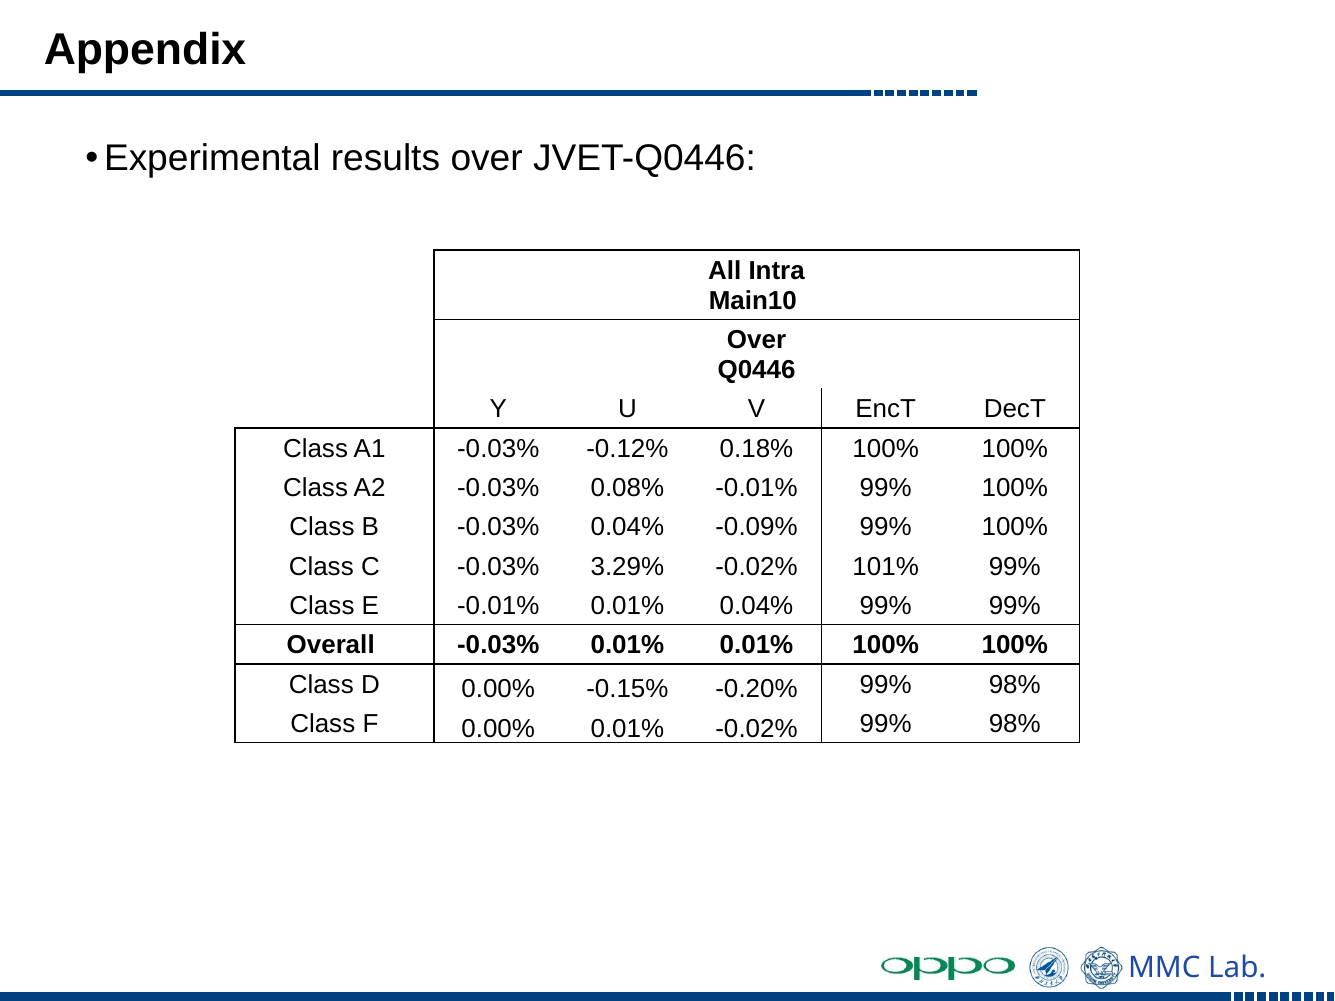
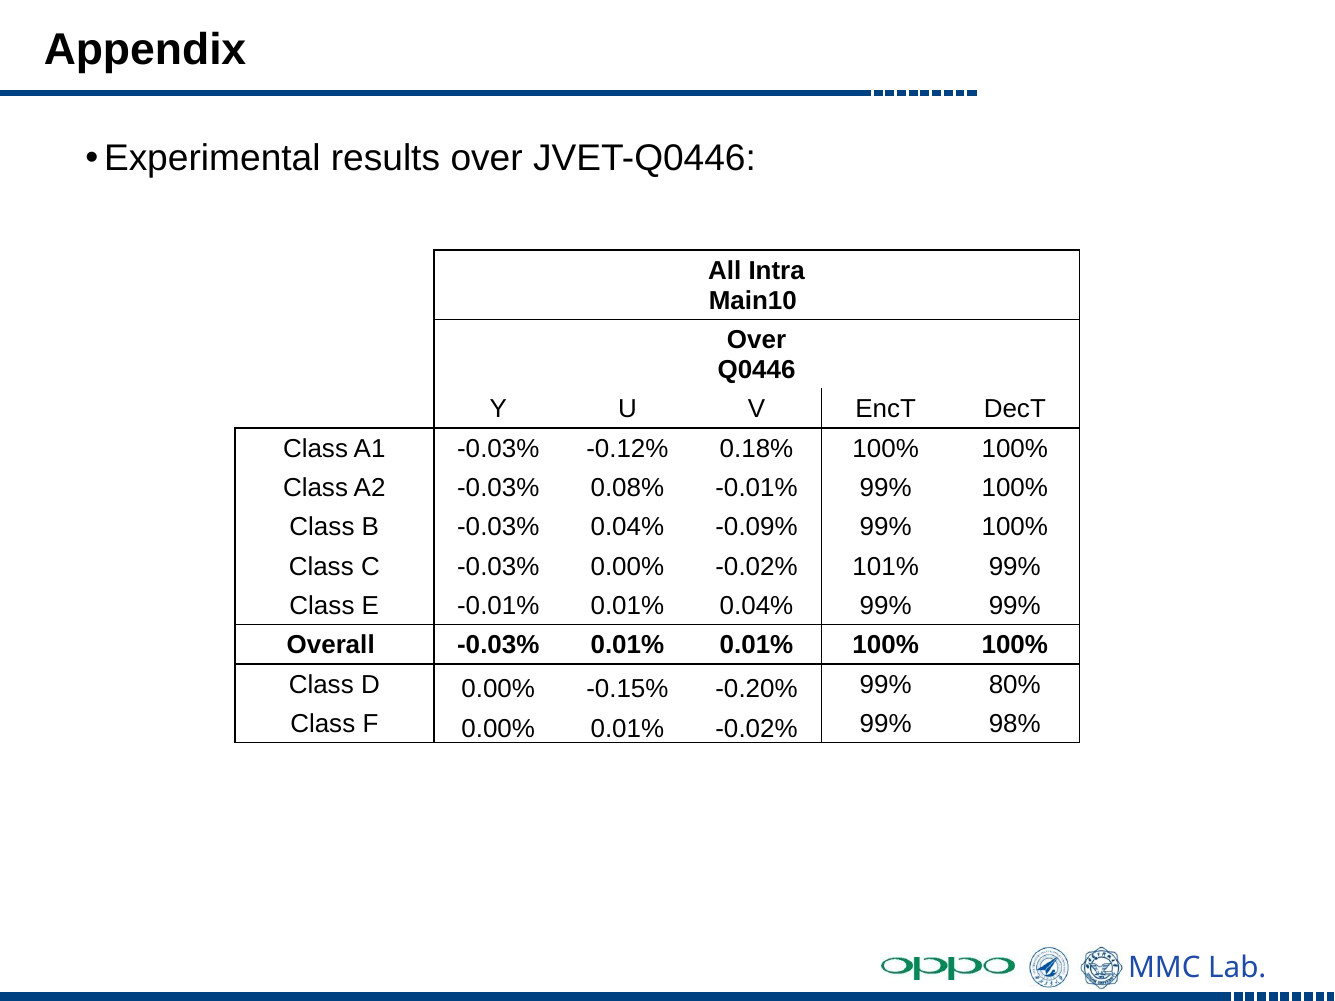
-0.03% 3.29%: 3.29% -> 0.00% (627, 567)
-0.20% 99% 98%: 98% -> 80% (1015, 685)
